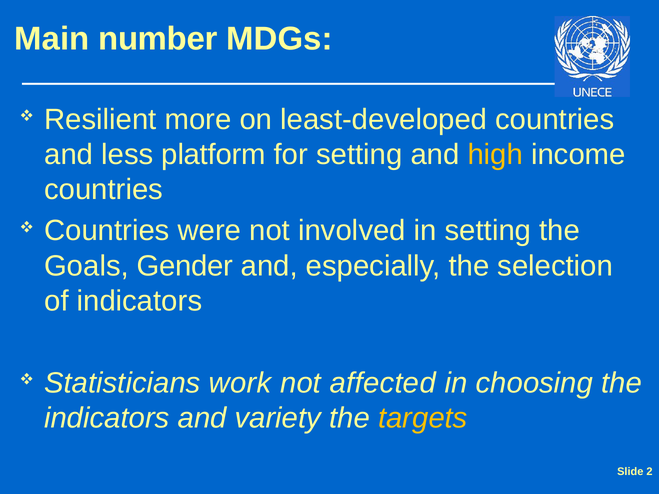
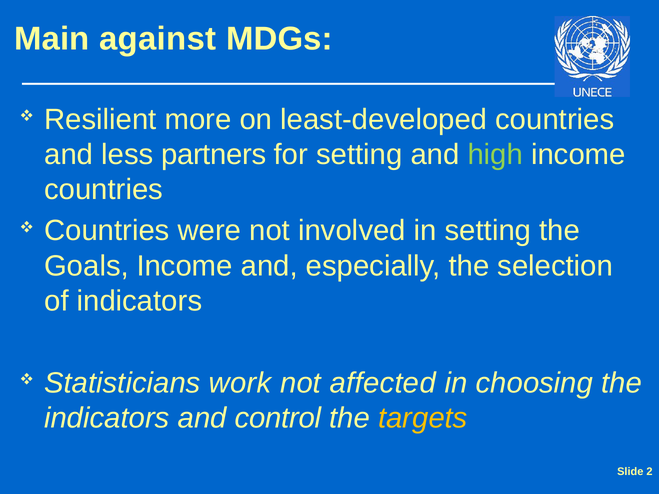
number: number -> against (158, 39)
platform: platform -> partners (214, 155)
high colour: yellow -> light green (495, 155)
Goals Gender: Gender -> Income (185, 266)
variety: variety -> control (278, 418)
